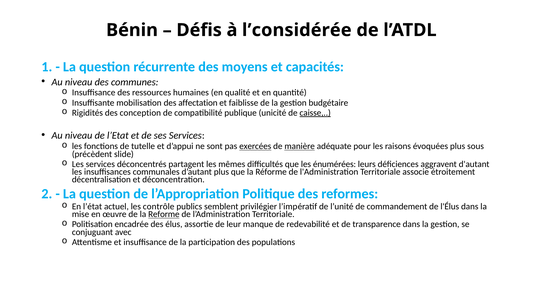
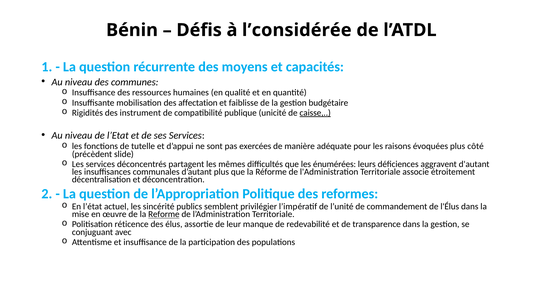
conception: conception -> instrument (140, 113)
exercées underline: present -> none (255, 146)
manière underline: present -> none (300, 146)
sous: sous -> côté (476, 146)
contrôle: contrôle -> sincérité (159, 207)
encadrée: encadrée -> réticence (132, 225)
